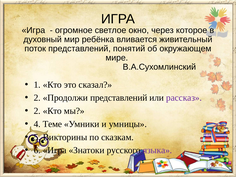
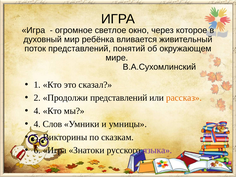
рассказ colour: purple -> orange (184, 98)
2: 2 -> 4 (37, 111)
Теме: Теме -> Слов (52, 124)
